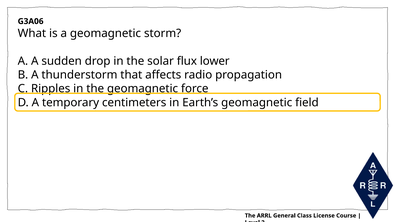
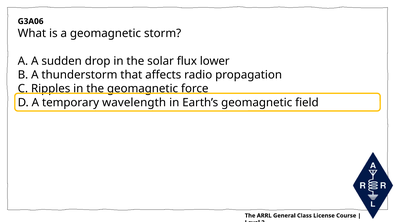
centimeters: centimeters -> wavelength (134, 103)
